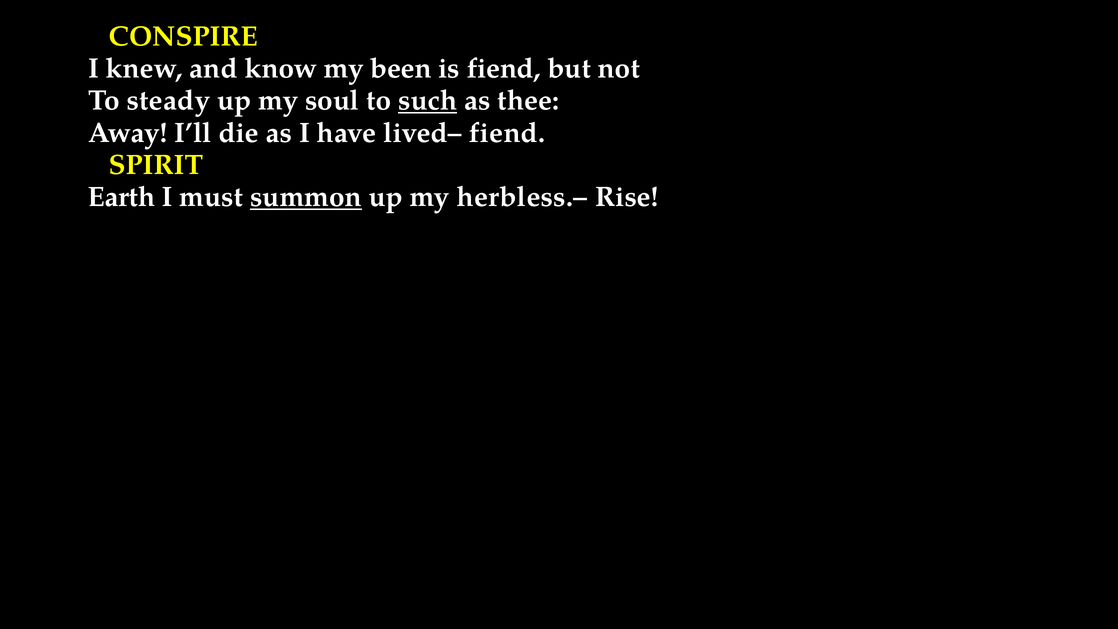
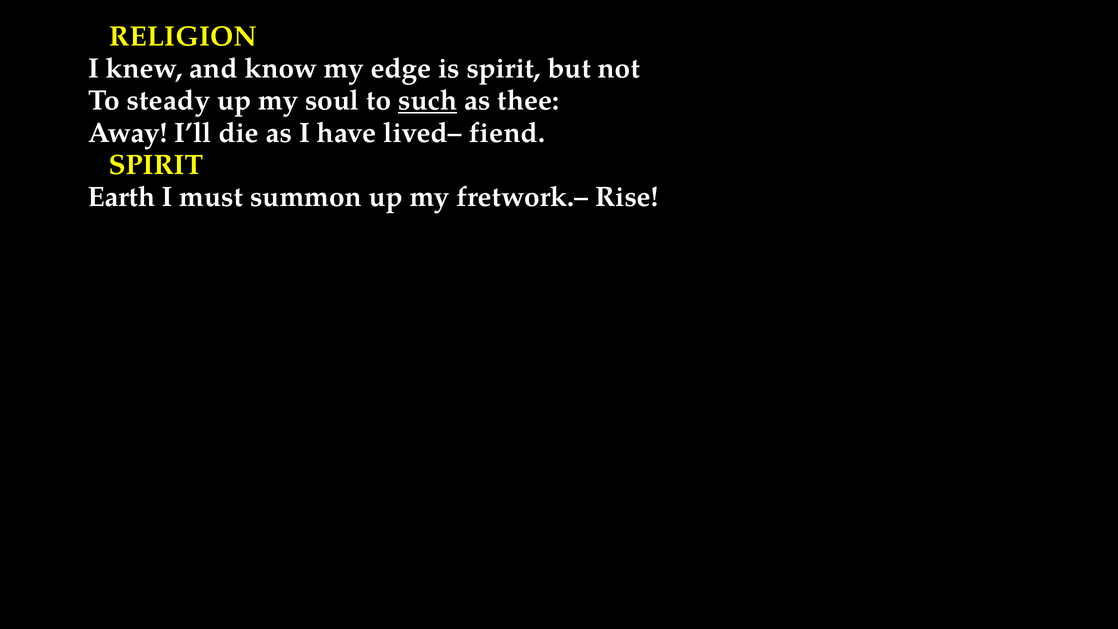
CONSPIRE: CONSPIRE -> RELIGION (183, 36)
been: been -> edge (401, 68)
is fiend: fiend -> spirit (504, 68)
summon underline: present -> none (306, 197)
herbless.–: herbless.– -> fretwork.– (522, 197)
